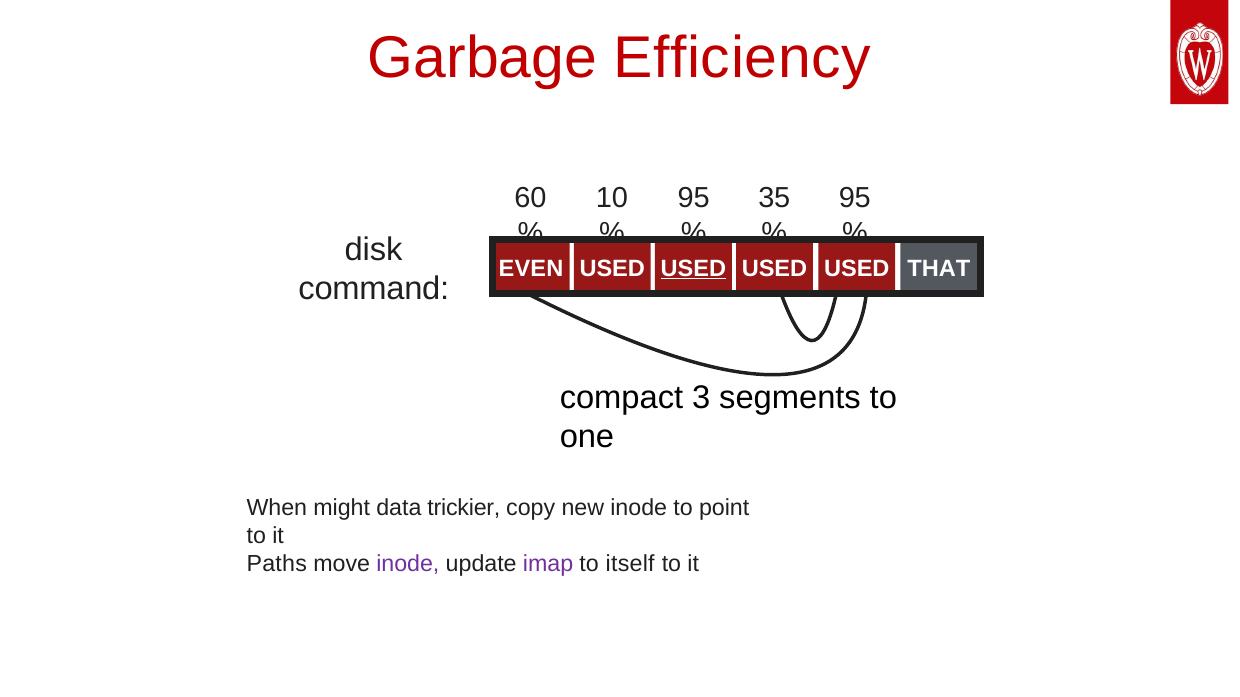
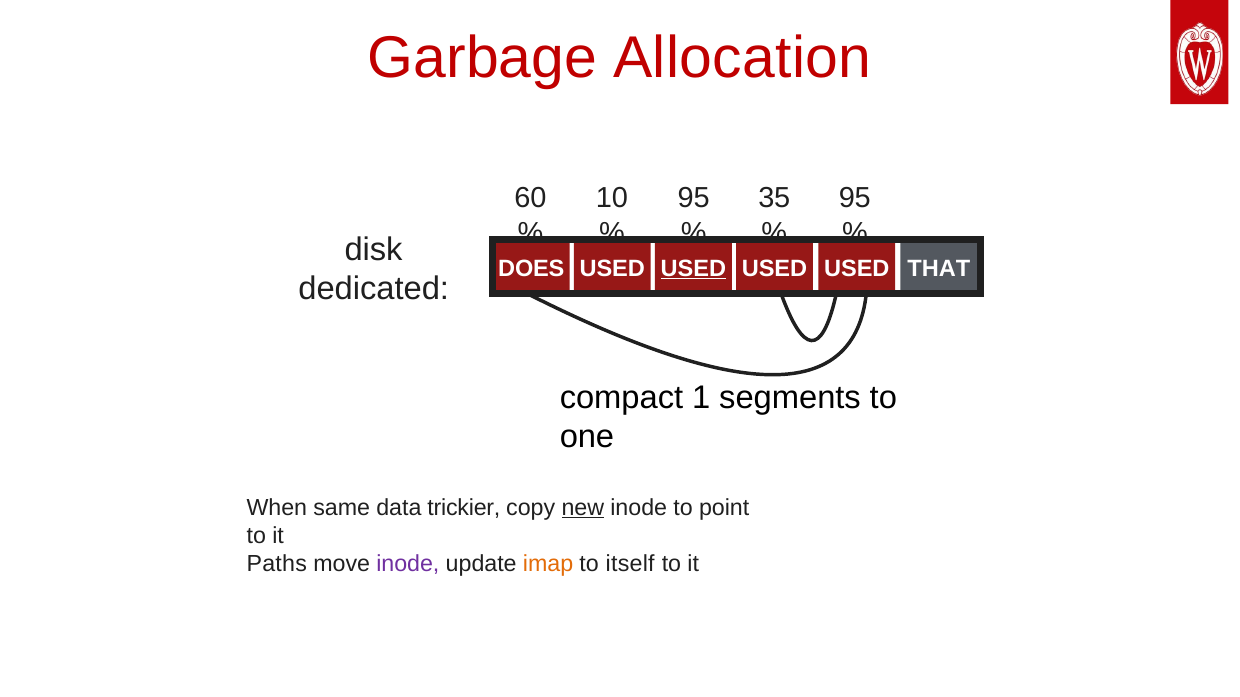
Efficiency: Efficiency -> Allocation (742, 58)
EVEN: EVEN -> DOES (531, 268)
command: command -> dedicated (374, 289)
3: 3 -> 1 (701, 398)
might: might -> same (342, 508)
new underline: none -> present (583, 508)
imap colour: purple -> orange (548, 564)
